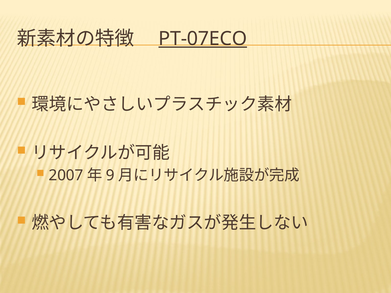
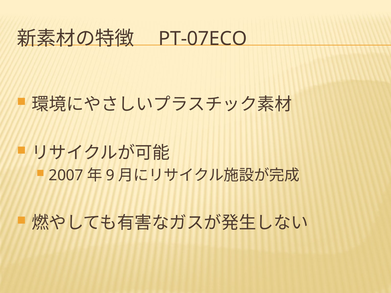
PT-07ECO underline: present -> none (203, 39)
